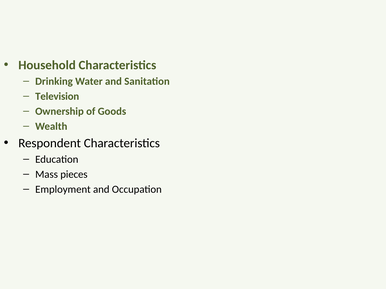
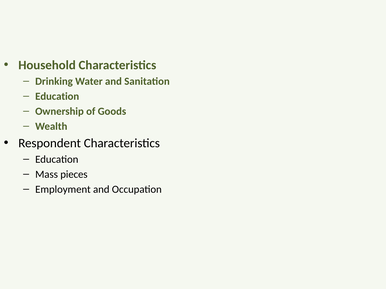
Television: Television -> Education (57, 96)
